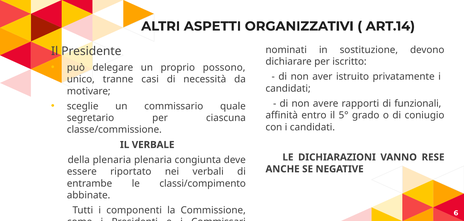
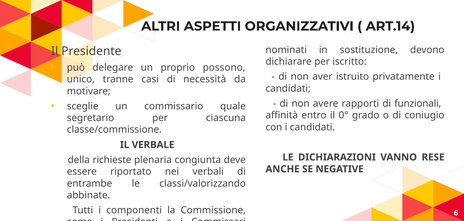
5°: 5° -> 0° (344, 115)
della plenaria: plenaria -> richieste (112, 160)
classi/compimento: classi/compimento -> classi/valorizzando (203, 183)
